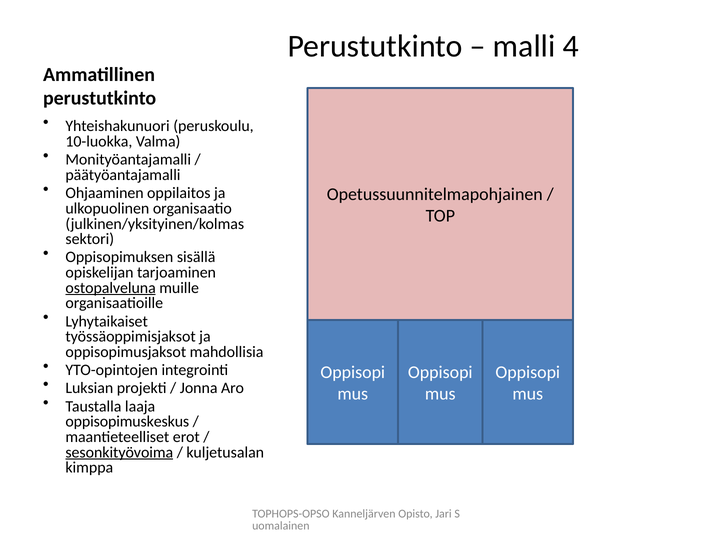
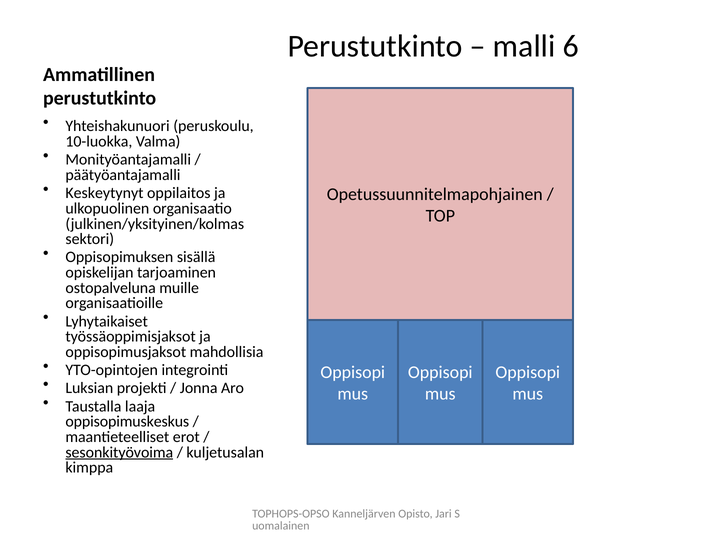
4: 4 -> 6 (571, 46)
Ohjaaminen: Ohjaaminen -> Keskeytynyt (104, 193)
ostopalveluna underline: present -> none (111, 288)
